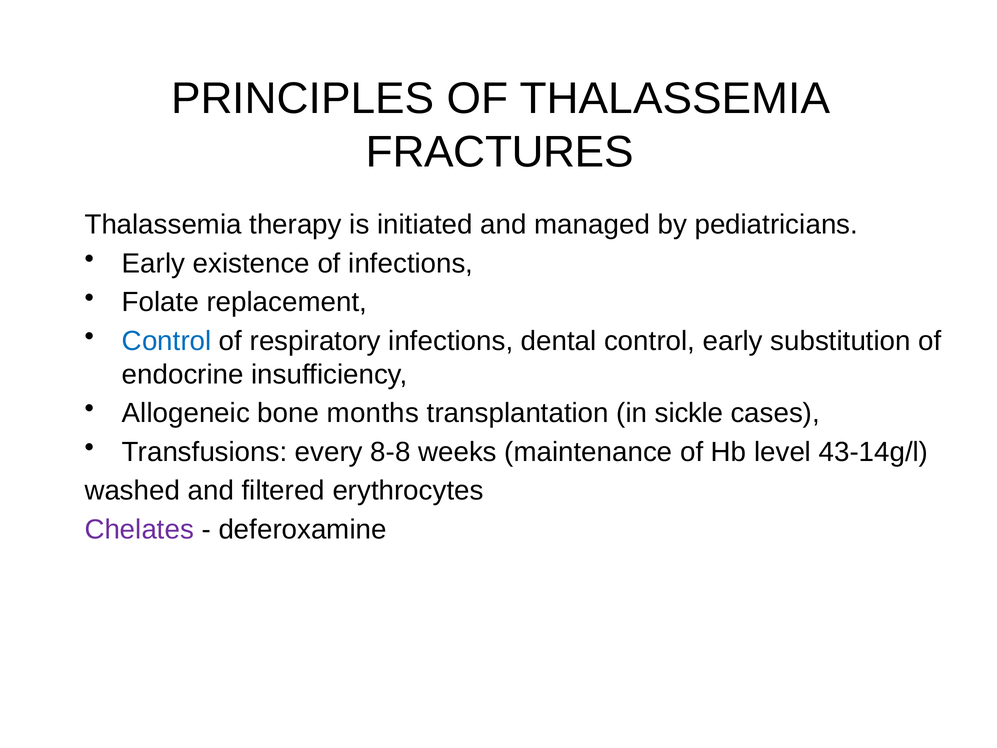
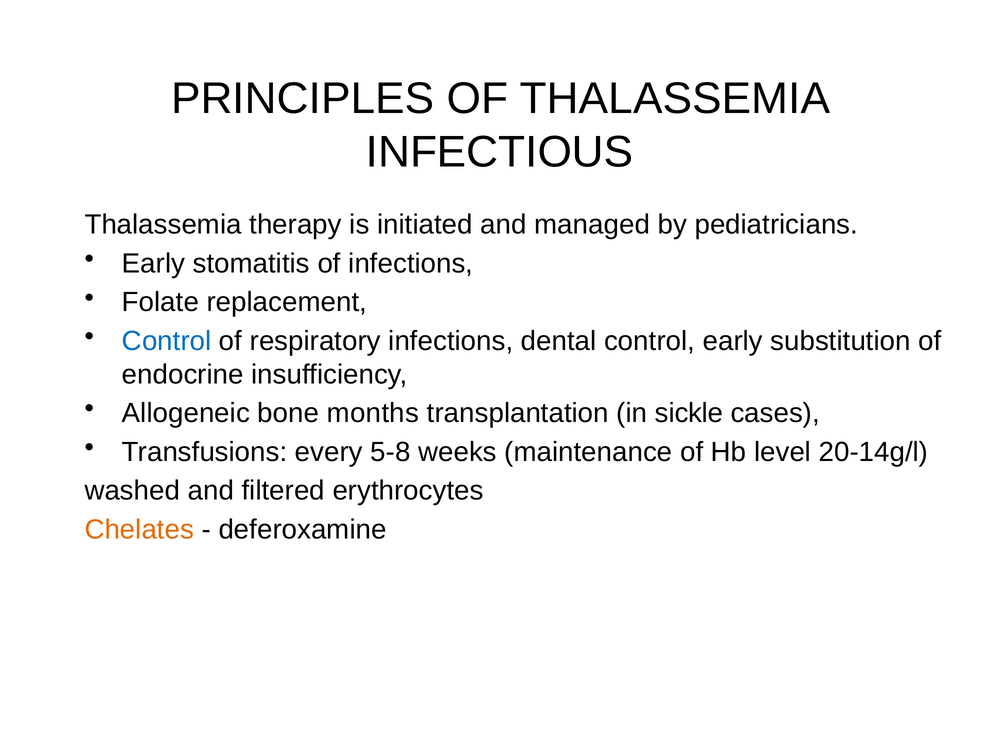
FRACTURES: FRACTURES -> INFECTIOUS (500, 152)
existence: existence -> stomatitis (251, 263)
8-8: 8-8 -> 5-8 (390, 452)
43-14g/l: 43-14g/l -> 20-14g/l (873, 452)
Chelates colour: purple -> orange (139, 529)
